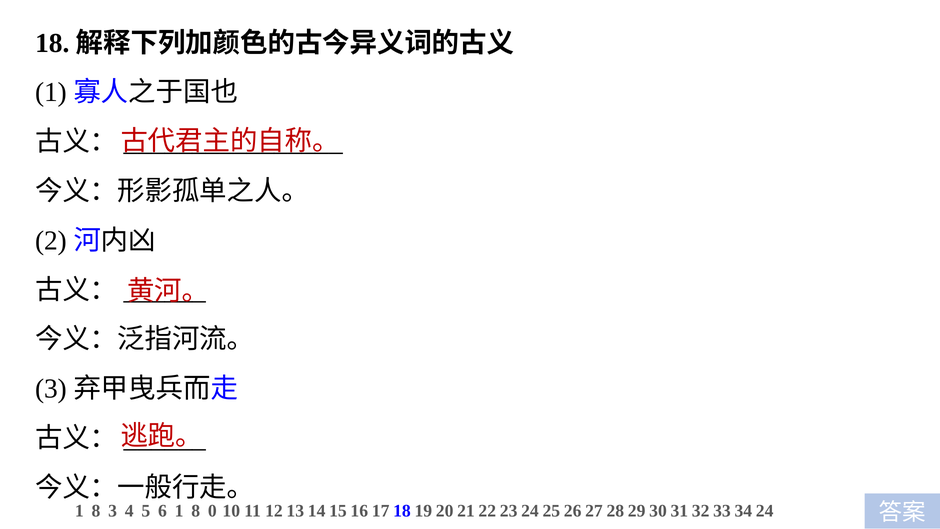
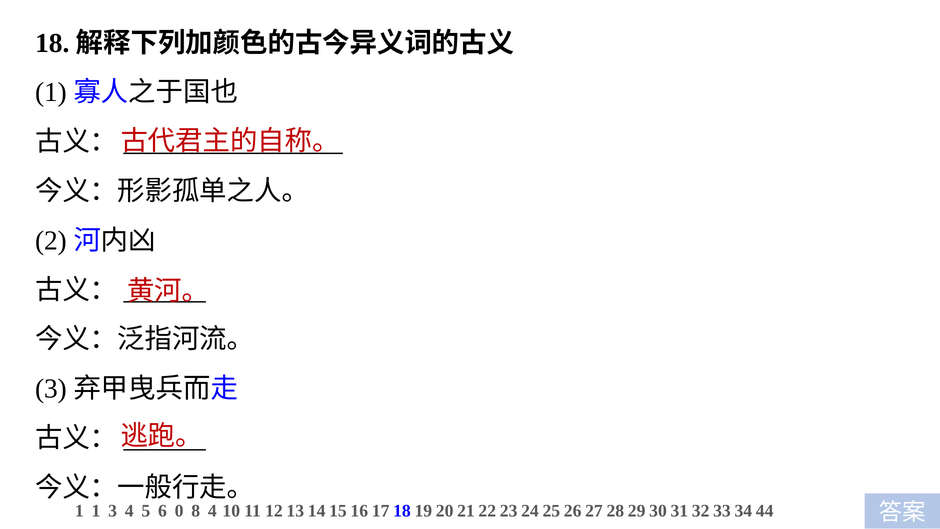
8: 8 -> 1 (96, 511)
6 1: 1 -> 0 (179, 511)
8 0: 0 -> 4 (212, 511)
24: 24 -> 44 (765, 511)
